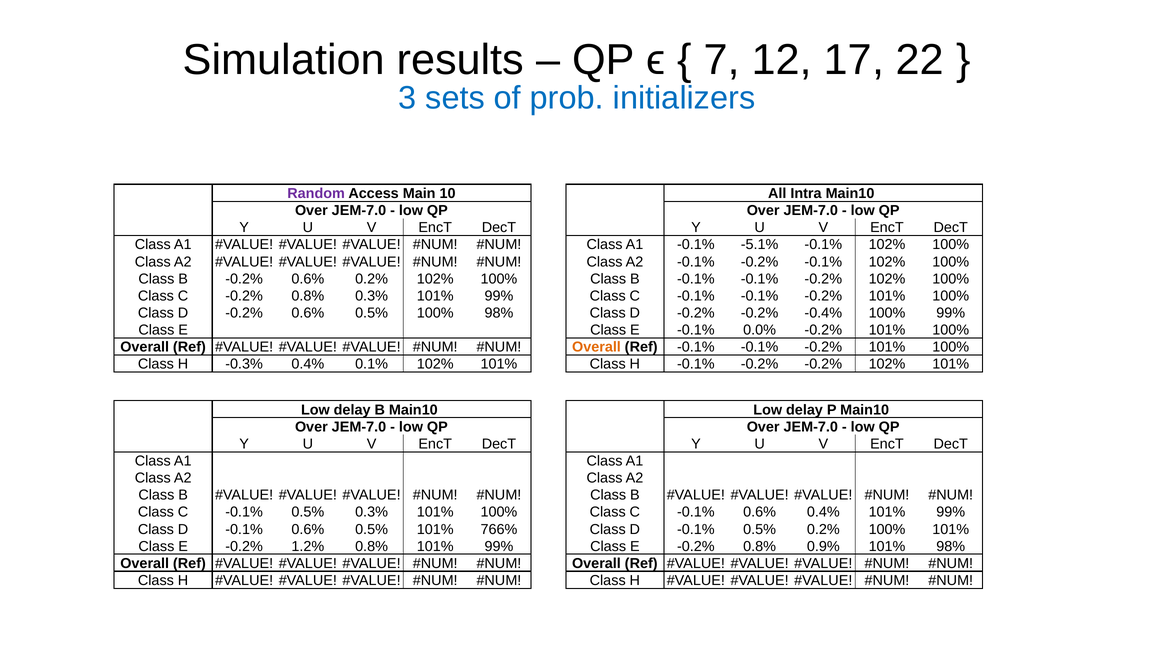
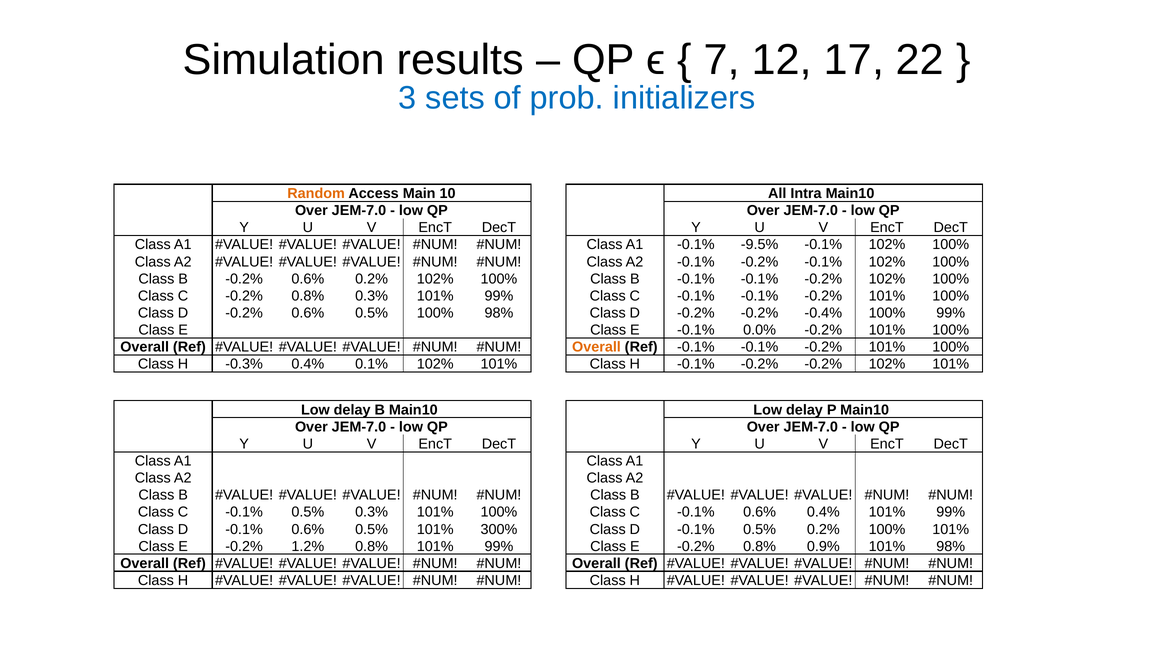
Random colour: purple -> orange (316, 194)
-5.1%: -5.1% -> -9.5% (760, 245)
766%: 766% -> 300% (499, 529)
